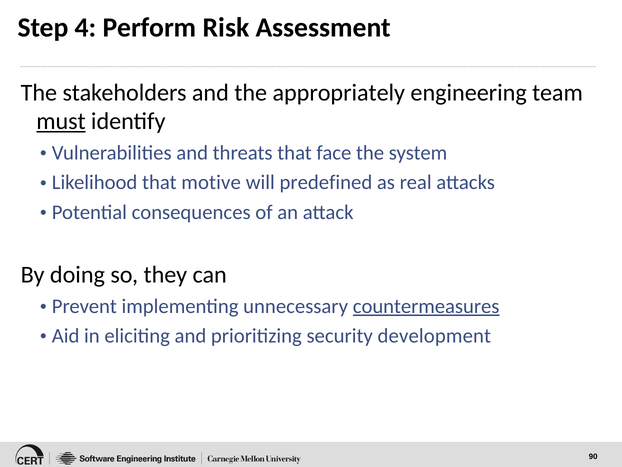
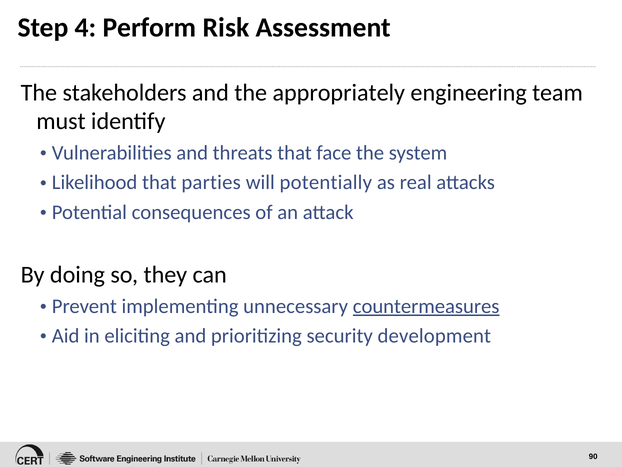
must underline: present -> none (61, 121)
motive: motive -> parties (211, 182)
predefined: predefined -> potentially (326, 182)
